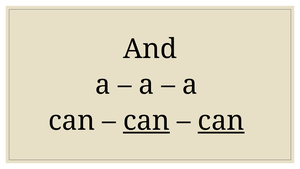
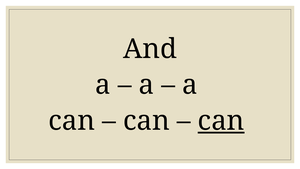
can underline: present -> none (146, 121)
